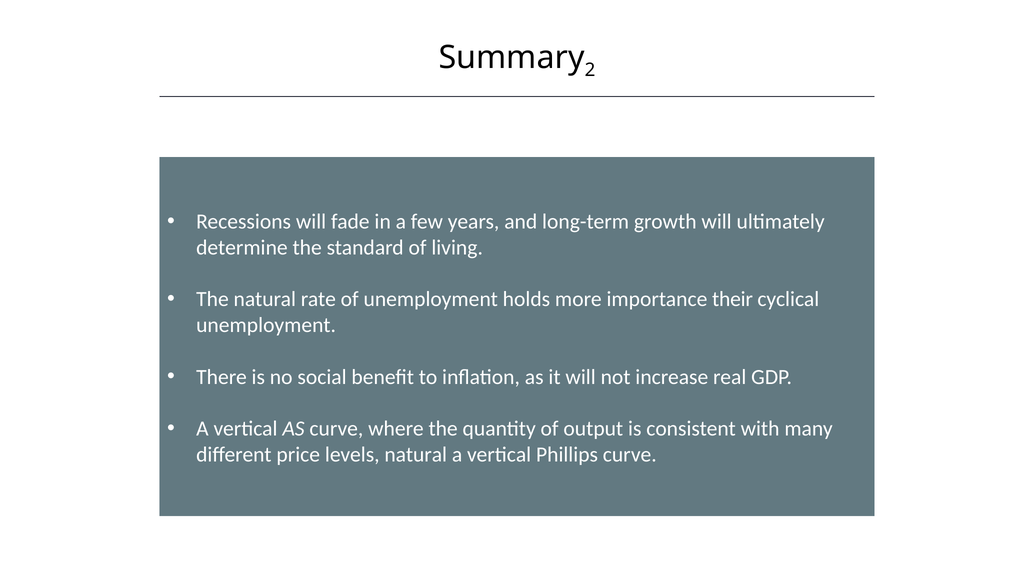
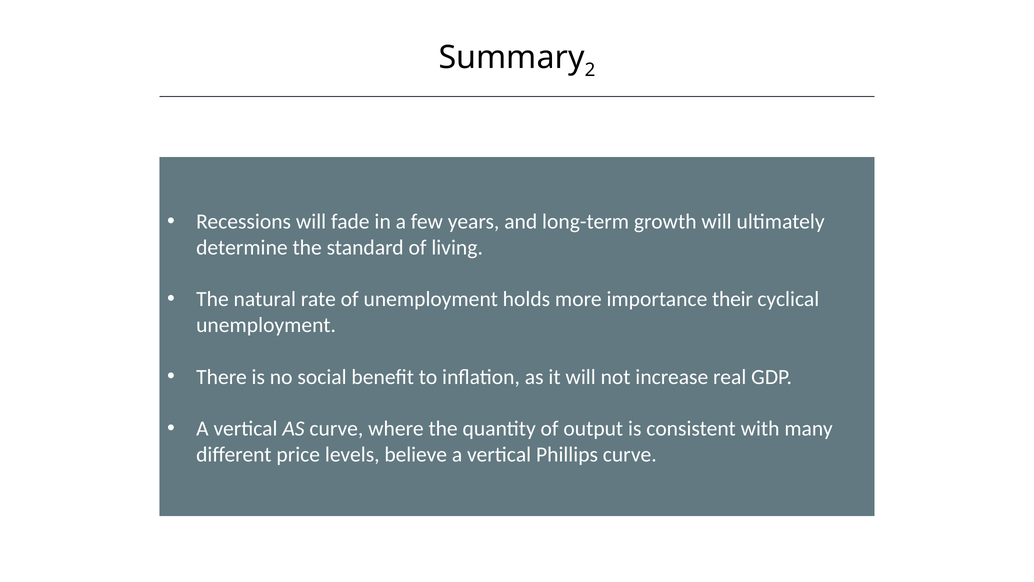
levels natural: natural -> believe (416, 454)
